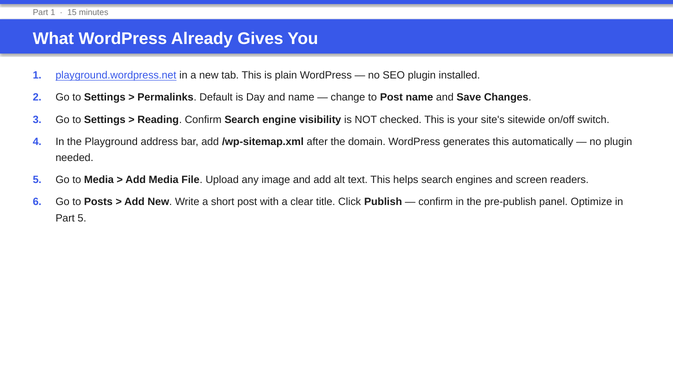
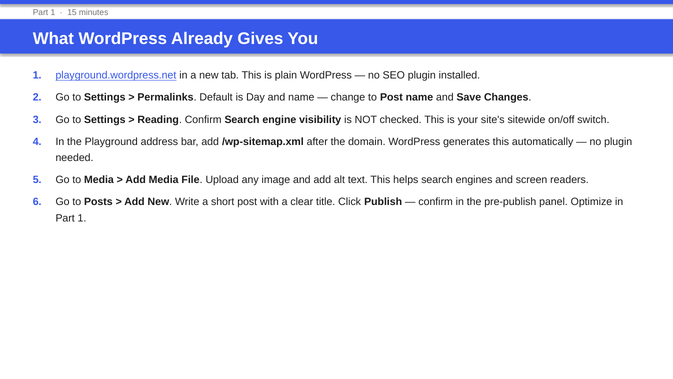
5: 5 -> 1 (82, 218)
